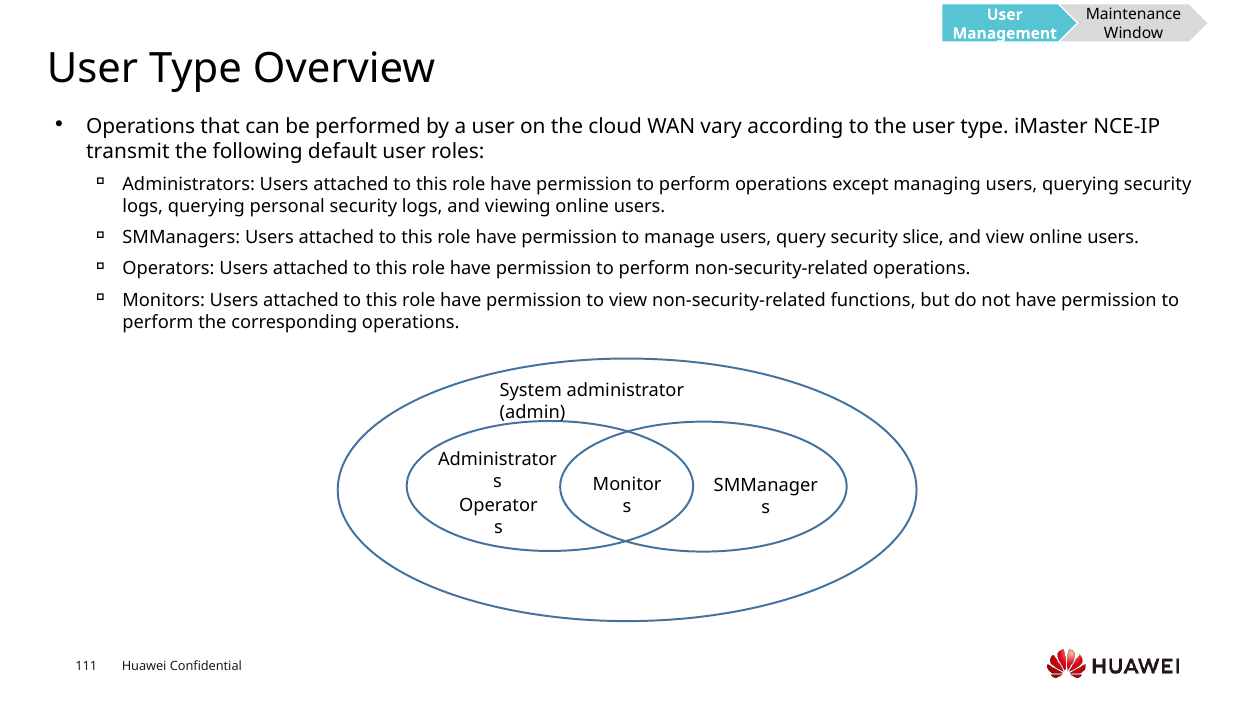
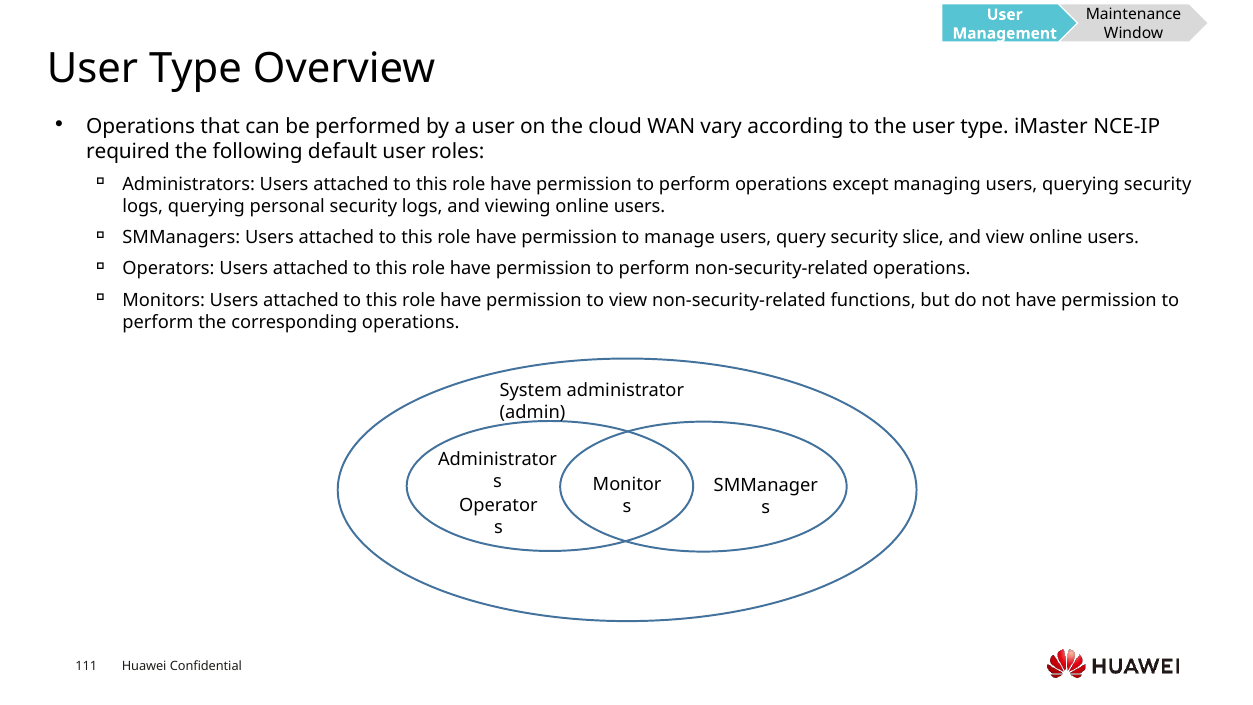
transmit: transmit -> required (128, 151)
